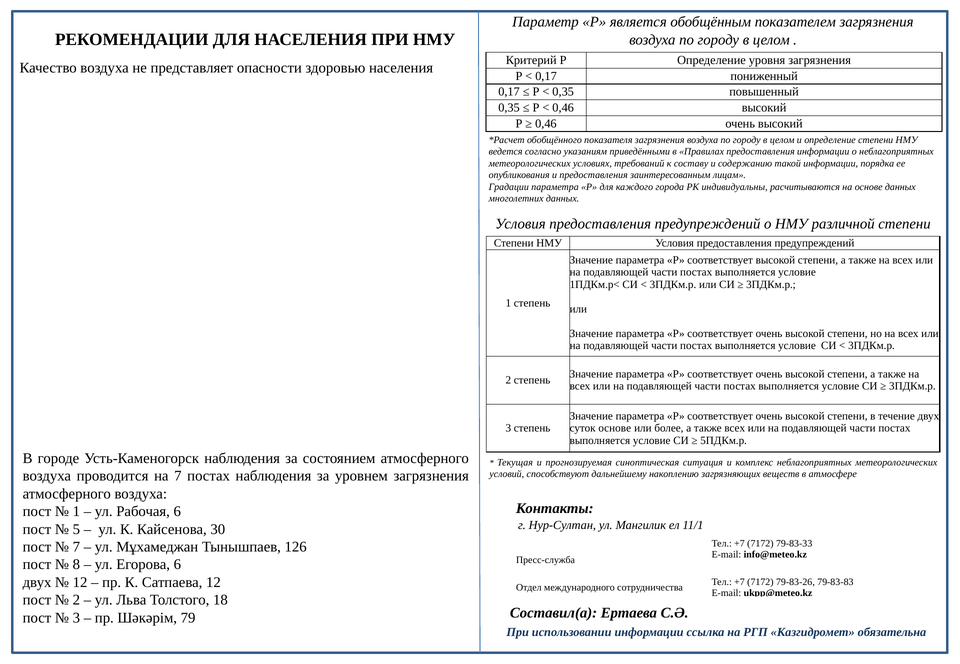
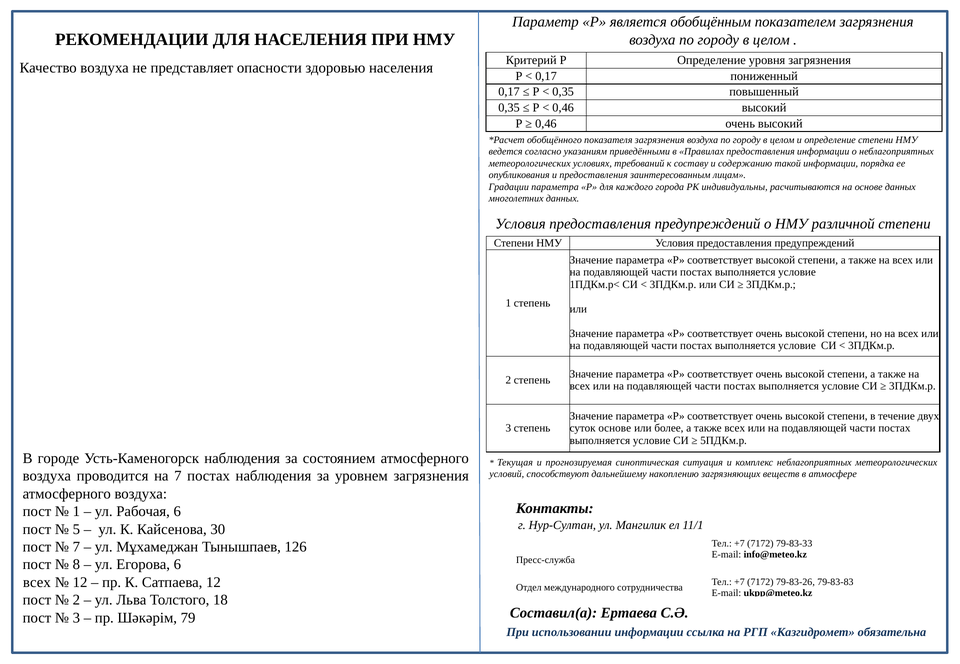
двух: двух -> всех (37, 583)
